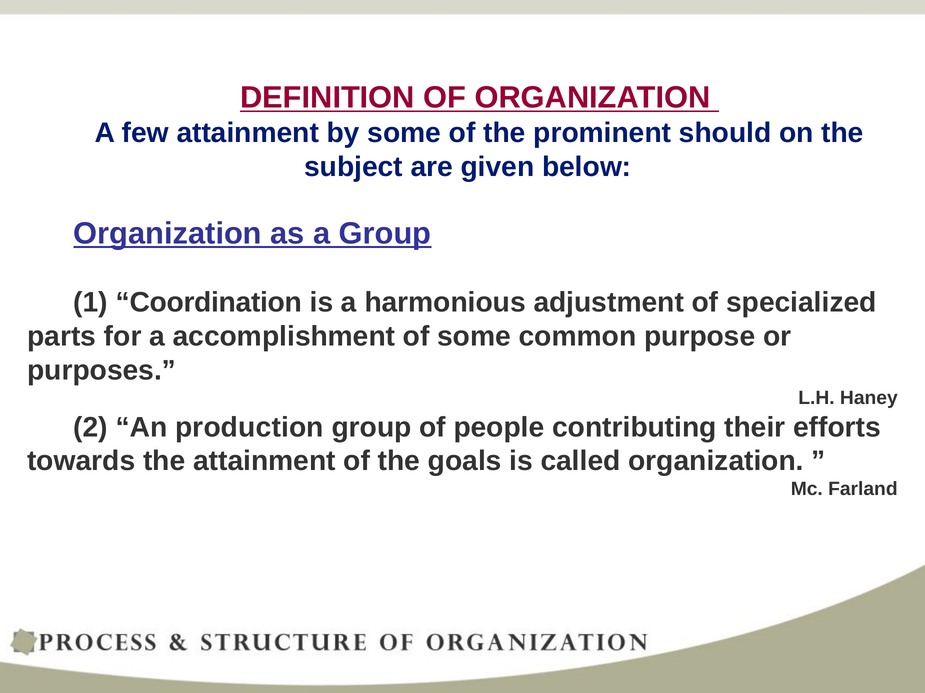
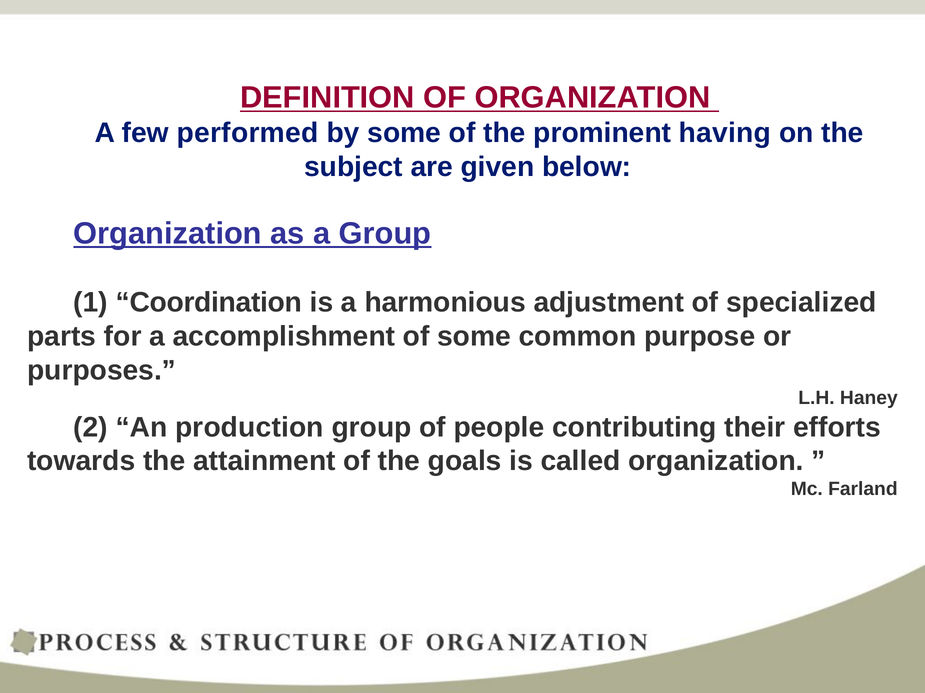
few attainment: attainment -> performed (248, 133)
should: should -> having (725, 133)
